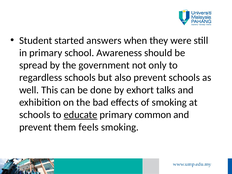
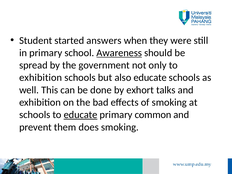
Awareness underline: none -> present (119, 53)
regardless: regardless -> exhibition (41, 78)
also prevent: prevent -> educate (150, 78)
feels: feels -> does (89, 127)
